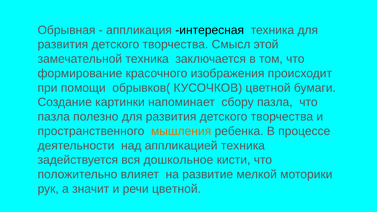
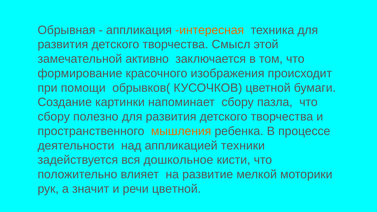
интересная colour: black -> orange (210, 30)
замечательной техника: техника -> активно (147, 59)
пазла: пазла -> сбору (54, 117)
аппликацией техника: техника -> техники (243, 146)
